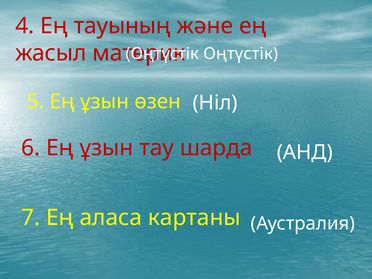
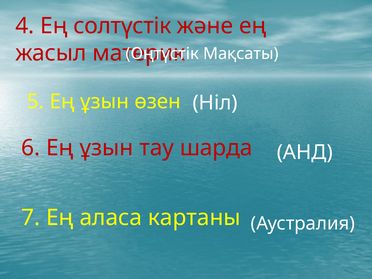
тауының: тауының -> солтүстік (122, 26)
Оңтүстік: Оңтүстік -> Мақсаты (241, 54)
